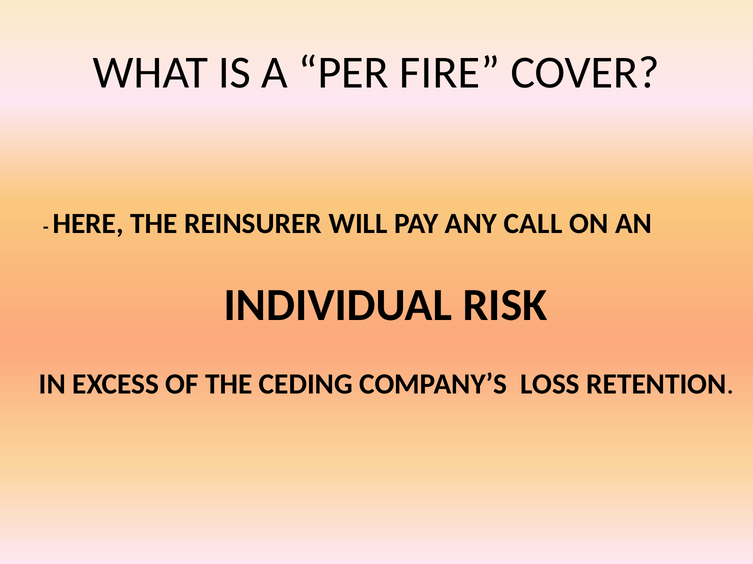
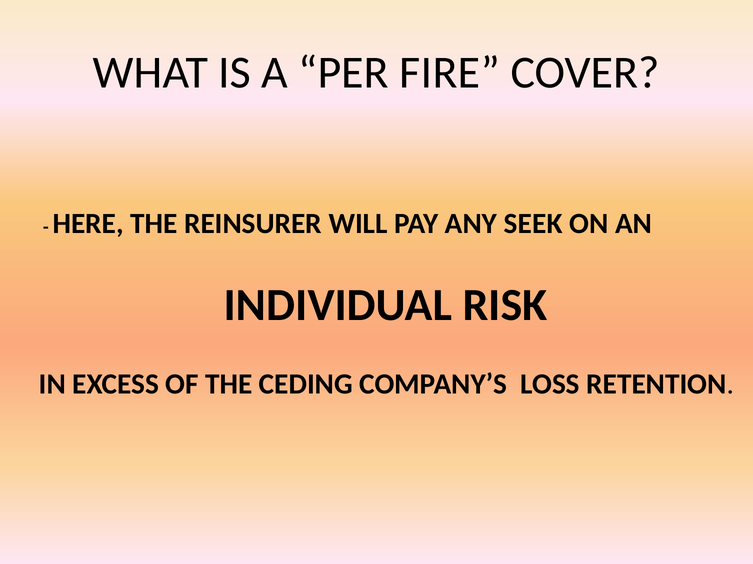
CALL: CALL -> SEEK (533, 224)
